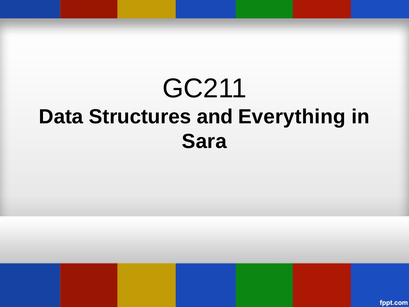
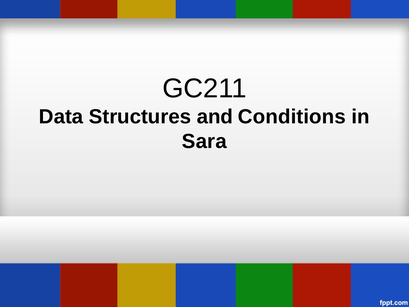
Everything: Everything -> Conditions (292, 117)
